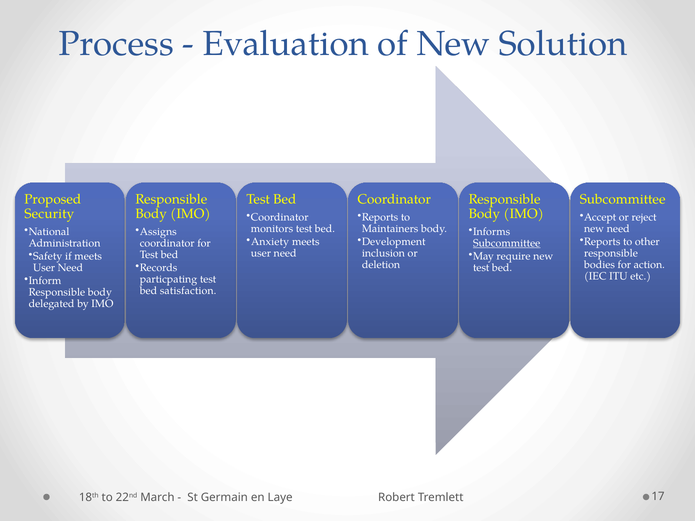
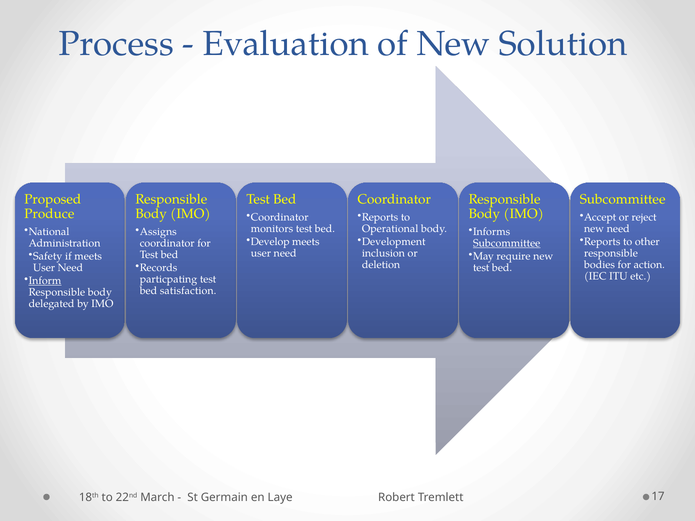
Security: Security -> Produce (49, 214)
Maintainers: Maintainers -> Operational (390, 229)
Anxiety: Anxiety -> Develop (270, 242)
Inform underline: none -> present (45, 281)
